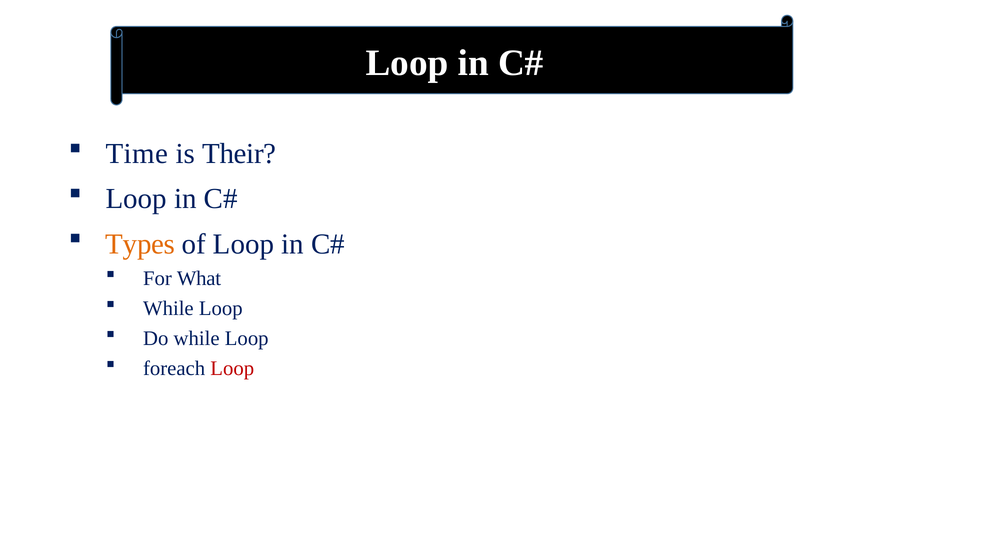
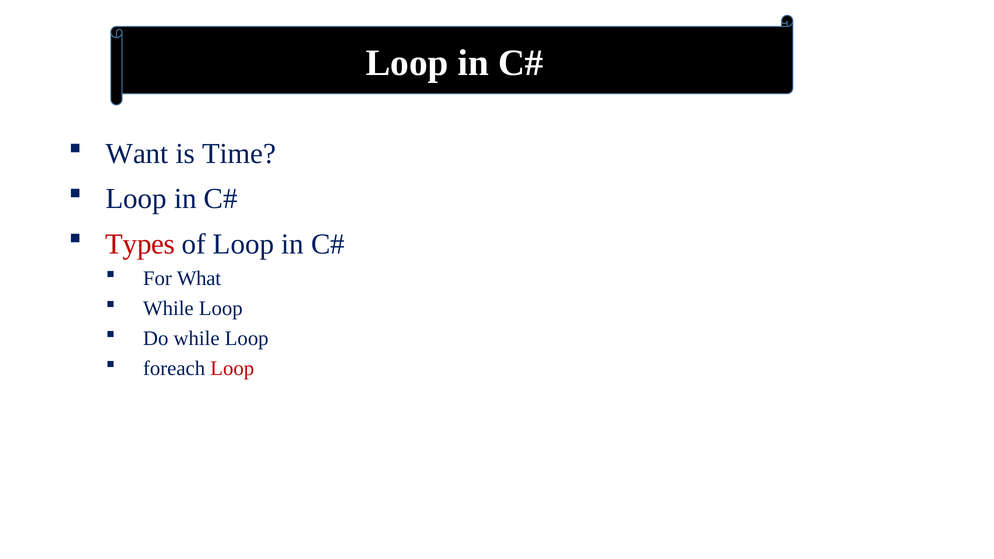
Time: Time -> Want (137, 154)
Their: Their -> Time (239, 154)
Types colour: orange -> red (140, 244)
